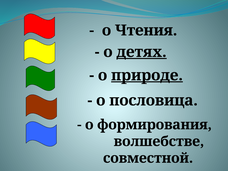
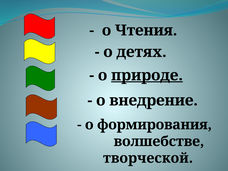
детях underline: present -> none (142, 52)
пословица: пословица -> внедрение (154, 100)
совместной: совместной -> творческой (148, 158)
